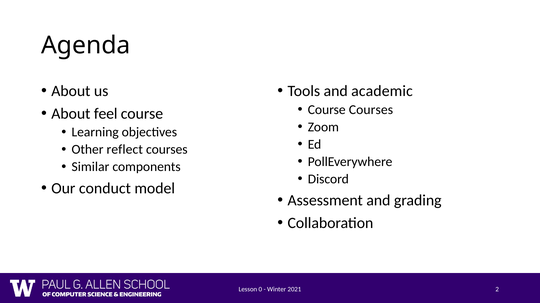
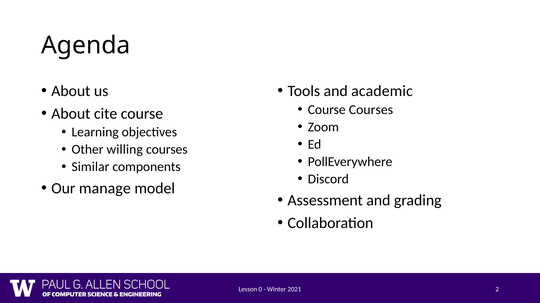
feel: feel -> cite (106, 114)
reflect: reflect -> willing (125, 150)
conduct: conduct -> manage (105, 189)
